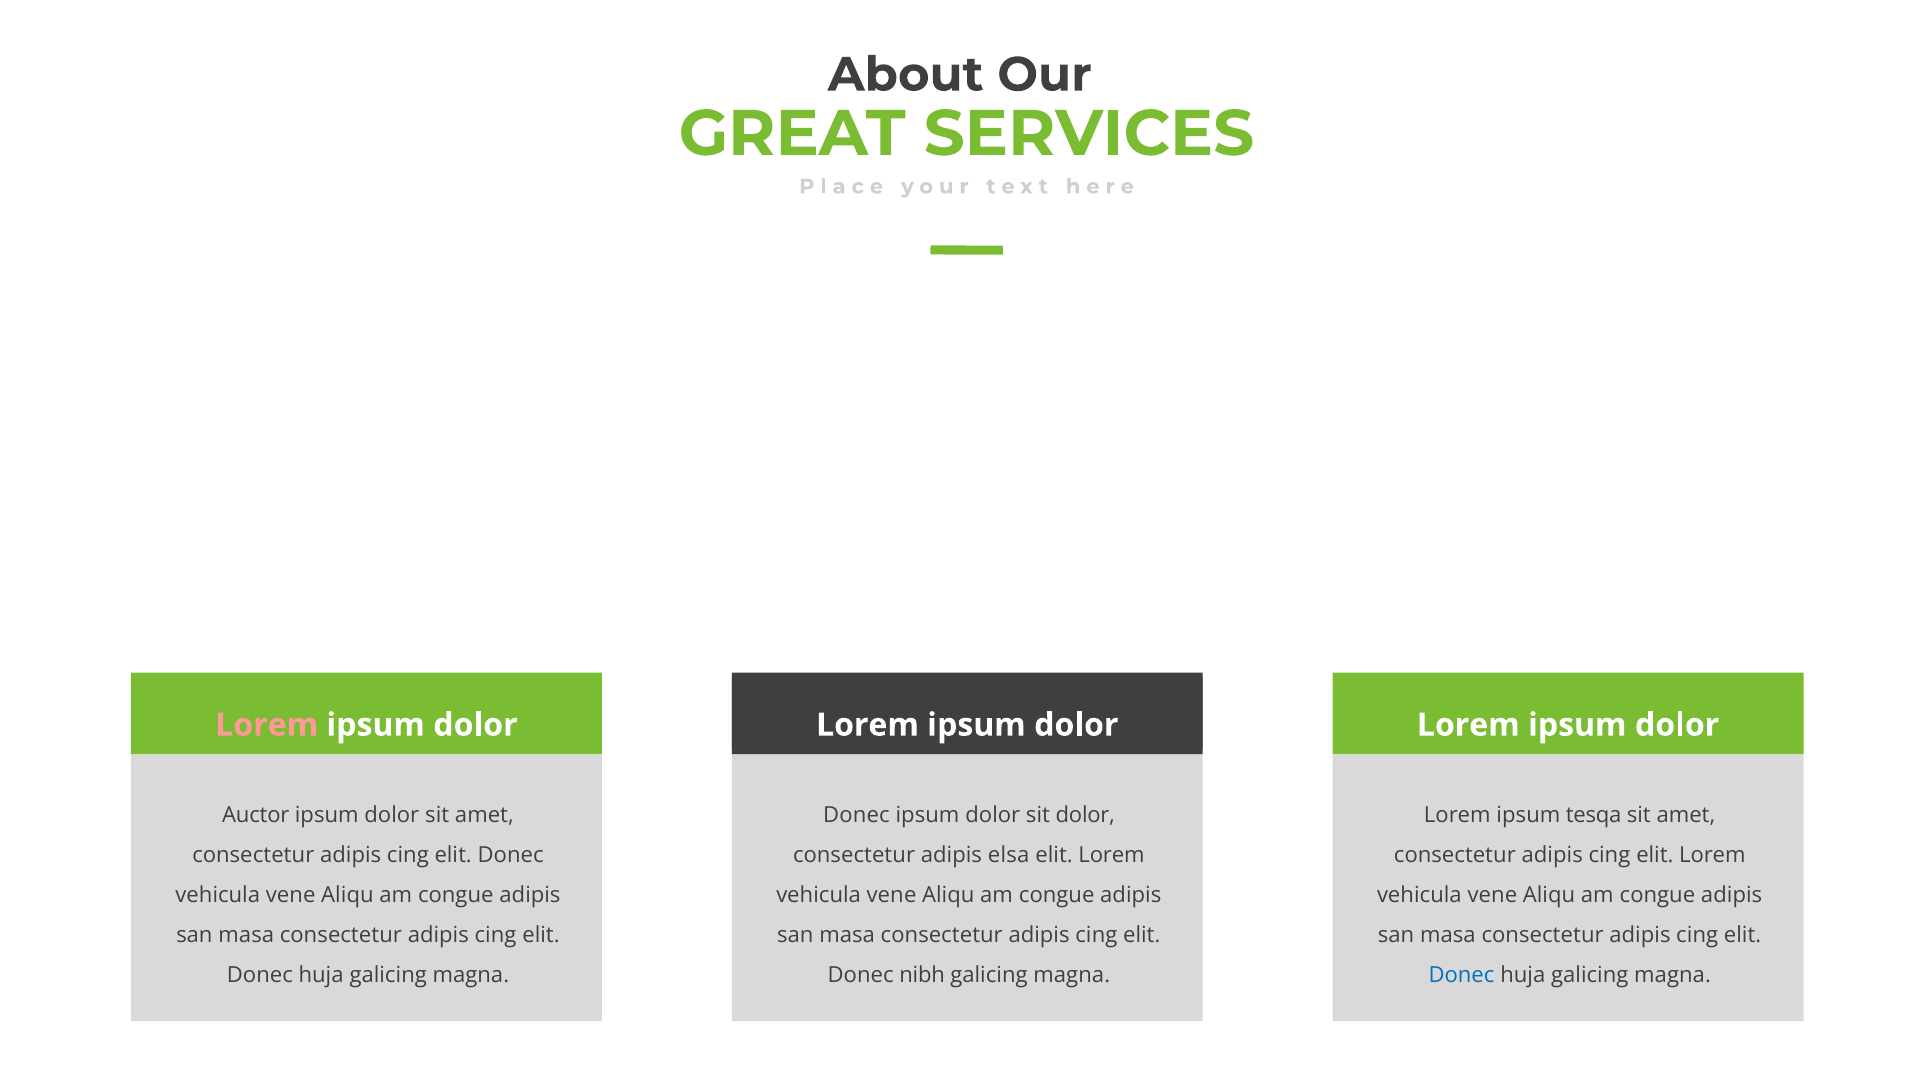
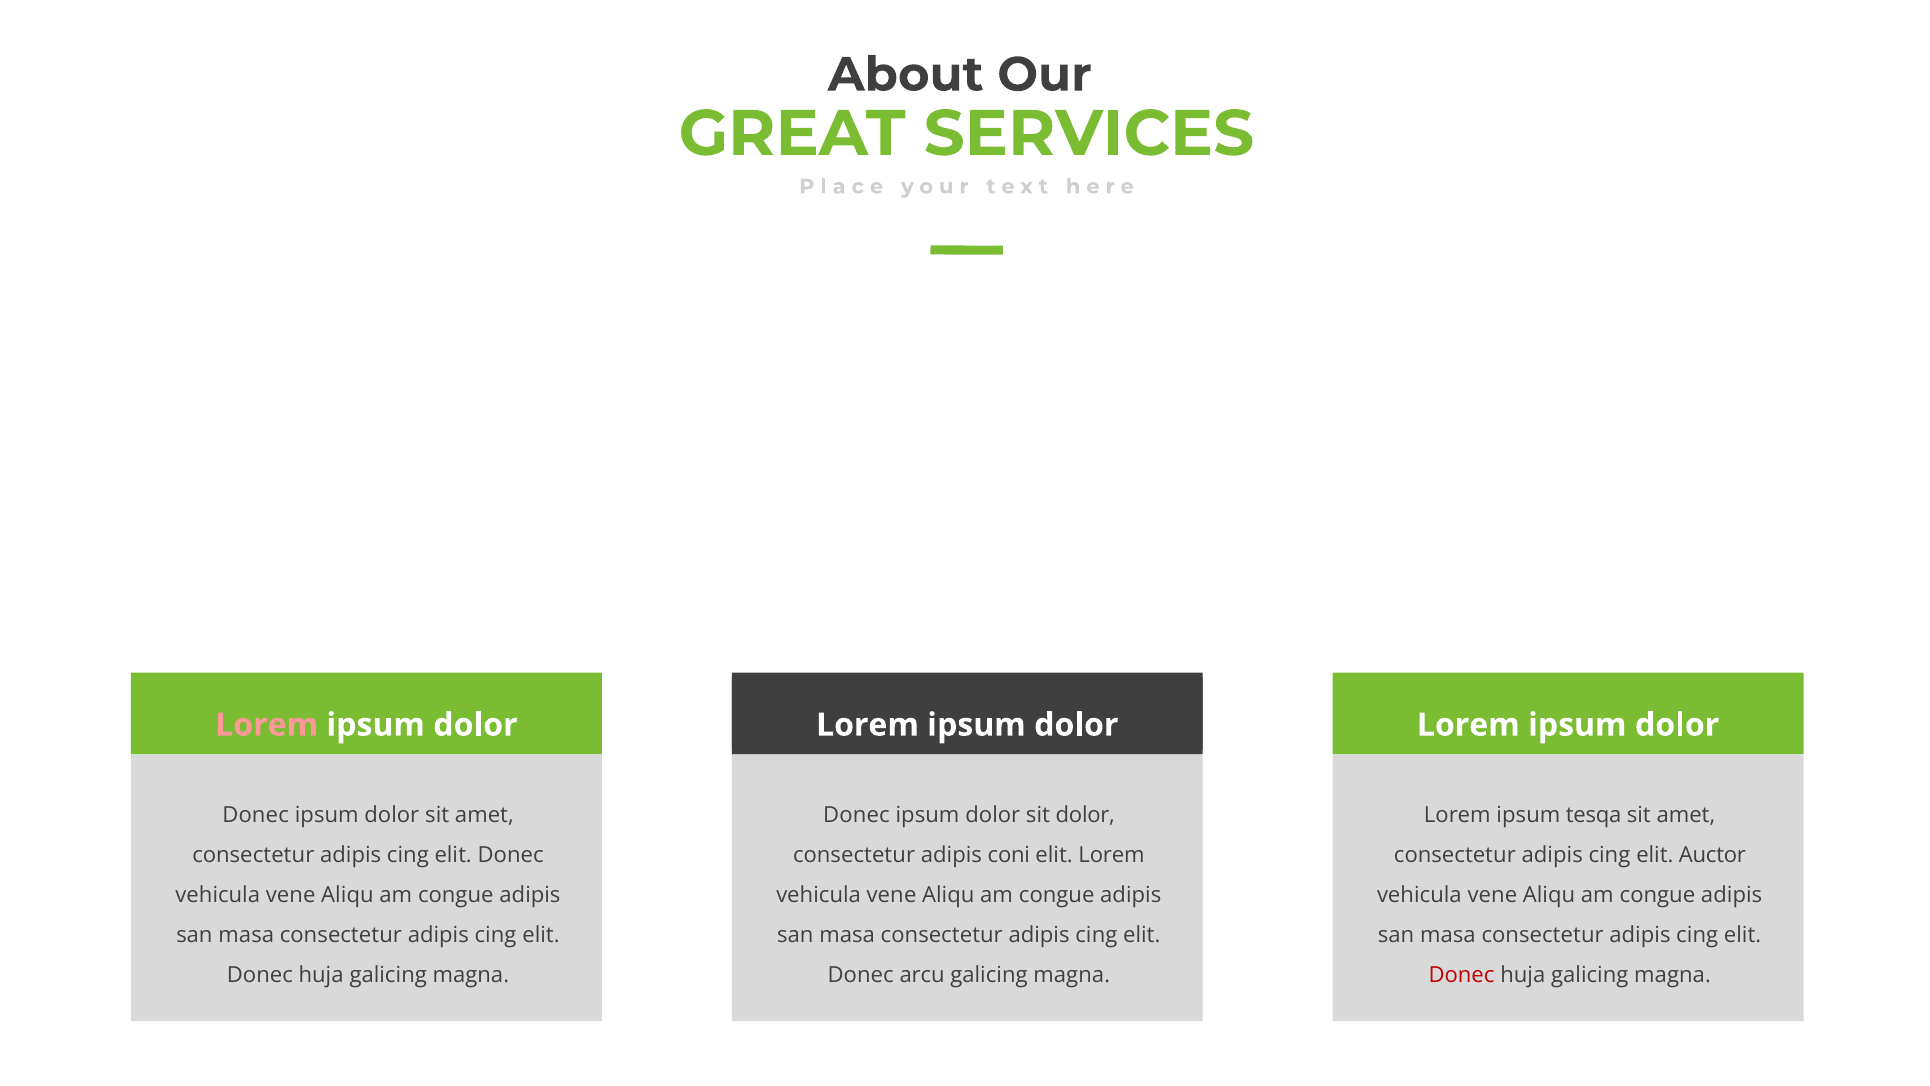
Auctor: Auctor -> Donec (256, 815)
elsa: elsa -> coni (1009, 855)
cing elit Lorem: Lorem -> Auctor (1712, 855)
nibh: nibh -> arcu (922, 975)
Donec colour: blue -> red (1462, 975)
